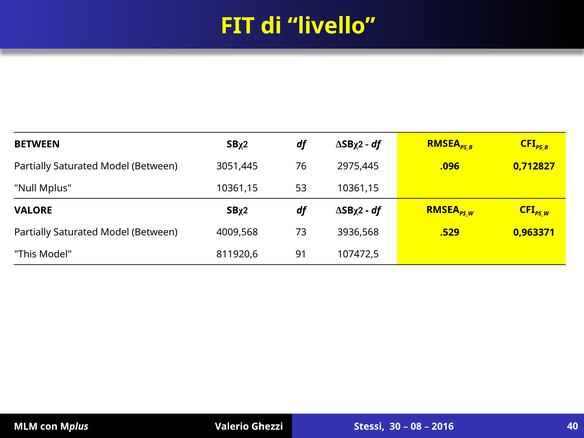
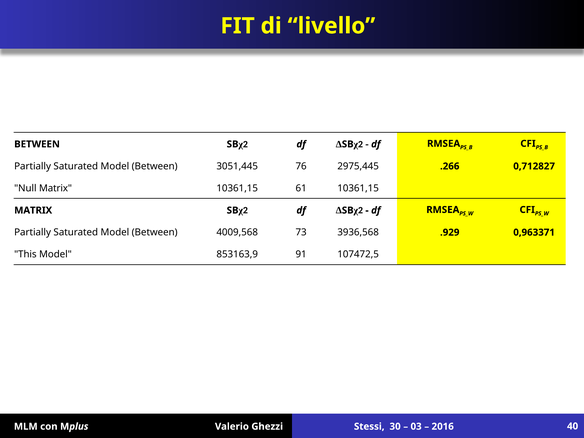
.096: .096 -> .266 (450, 166)
Null Mplus: Mplus -> Matrix (55, 188)
53: 53 -> 61 (301, 188)
VALORE: VALORE -> MATRIX (33, 210)
.529: .529 -> .929 (450, 232)
811920,6: 811920,6 -> 853163,9 (237, 254)
08: 08 -> 03 (416, 426)
